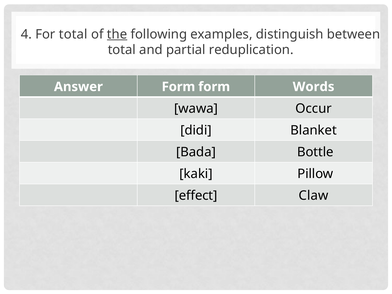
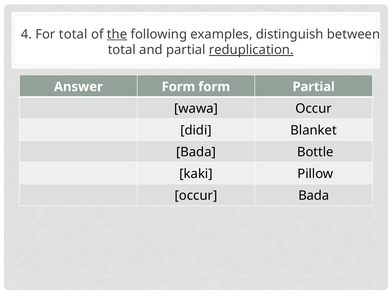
reduplication underline: none -> present (251, 50)
form Words: Words -> Partial (314, 87)
effect: effect -> occur (196, 196)
Claw: Claw -> Bada (314, 196)
